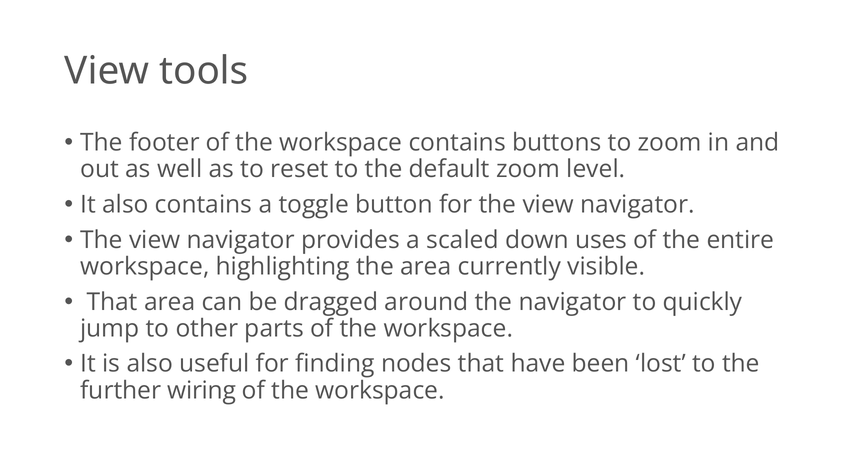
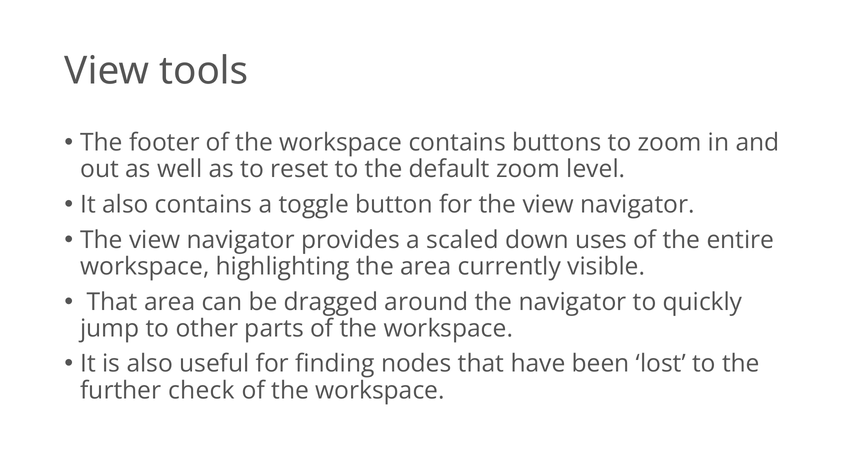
wiring: wiring -> check (201, 391)
